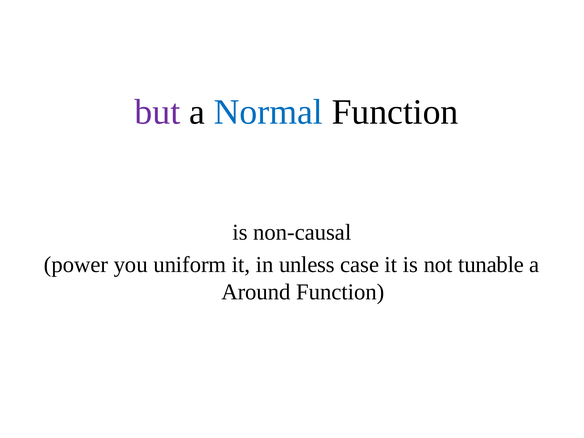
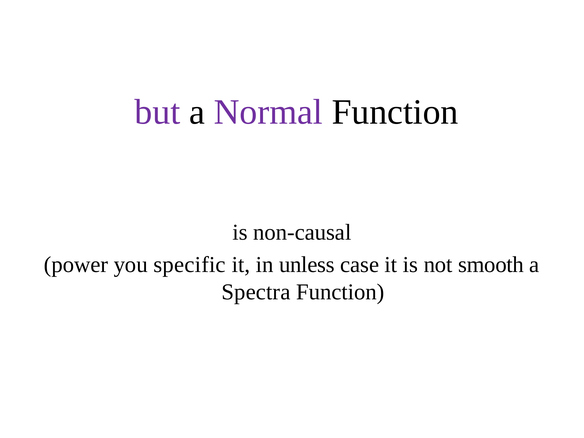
Normal colour: blue -> purple (268, 112)
uniform: uniform -> specific (190, 265)
tunable: tunable -> smooth (491, 265)
Around: Around -> Spectra (256, 292)
